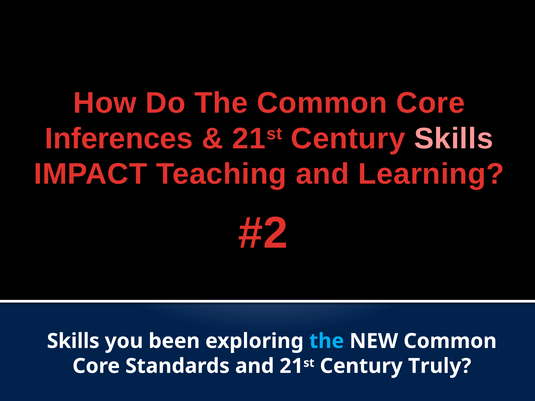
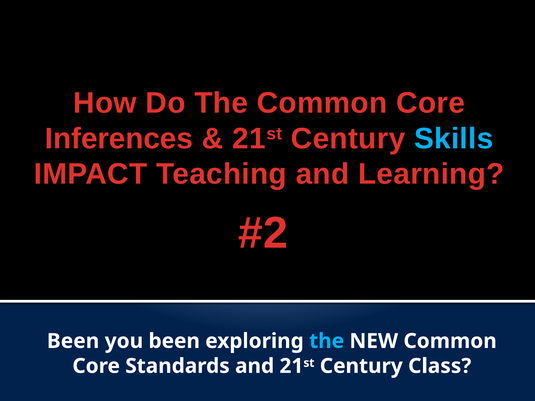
Skills colour: pink -> light blue (454, 139)
Skills: Skills -> Been (73, 341)
Truly: Truly -> Class (440, 366)
